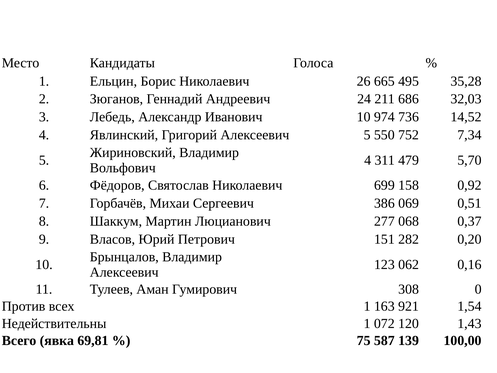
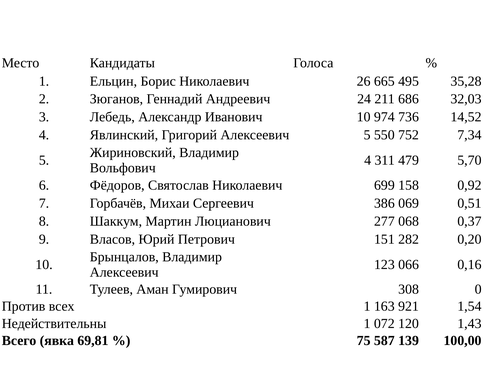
062: 062 -> 066 (409, 264)
